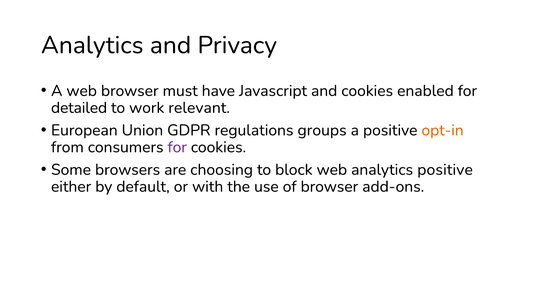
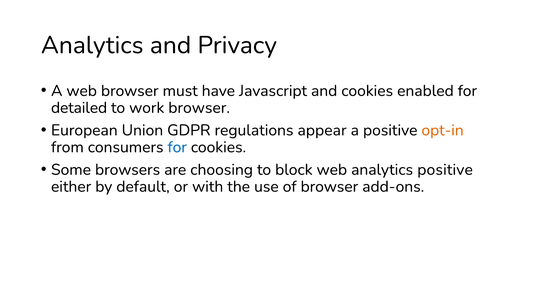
work relevant: relevant -> browser (199, 108)
groups: groups -> appear (322, 130)
for colour: purple -> blue (177, 147)
